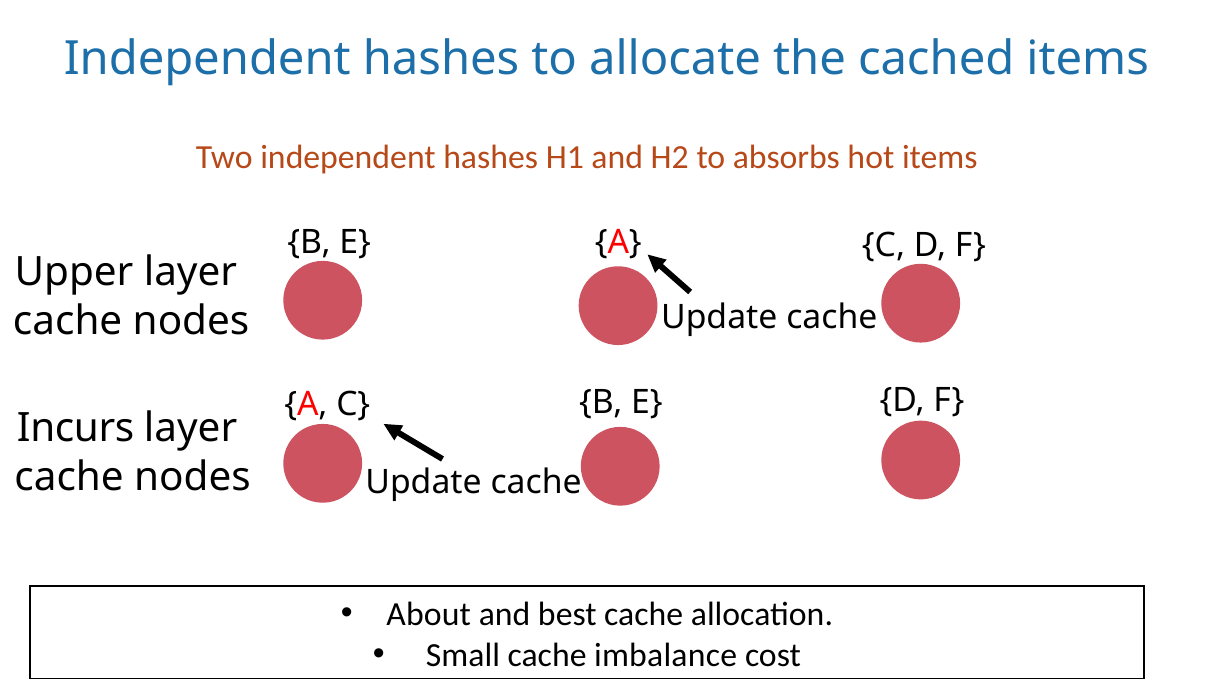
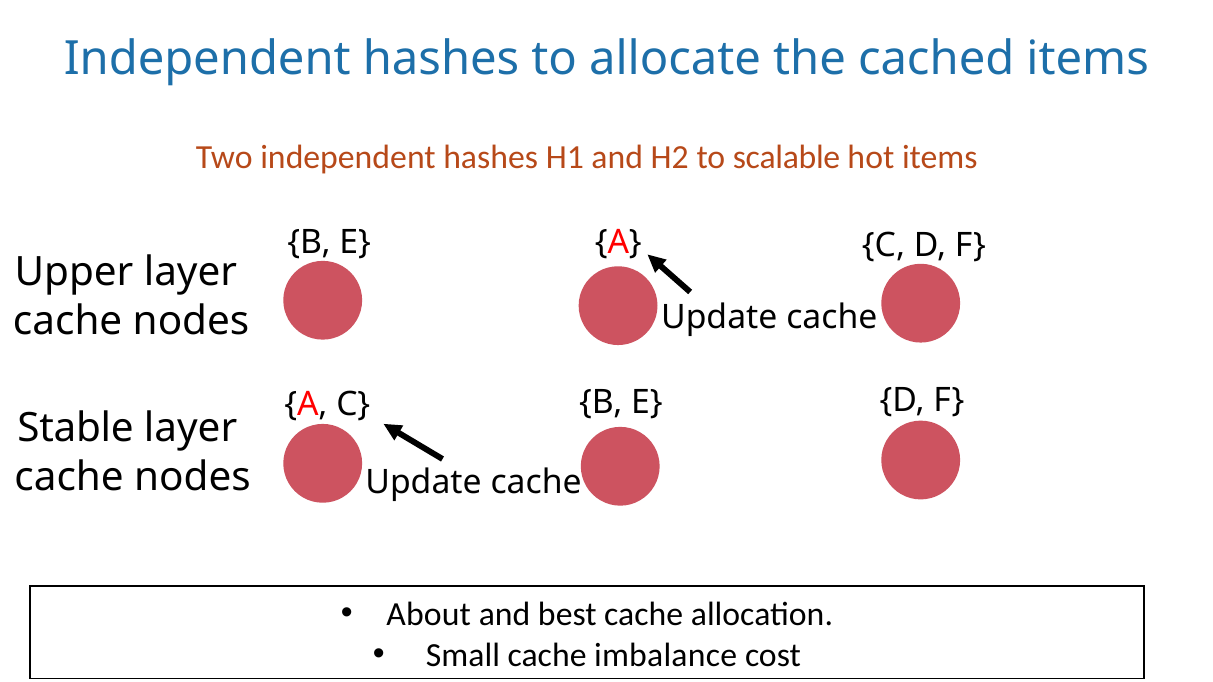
absorbs: absorbs -> scalable (787, 158)
Incurs: Incurs -> Stable (76, 429)
